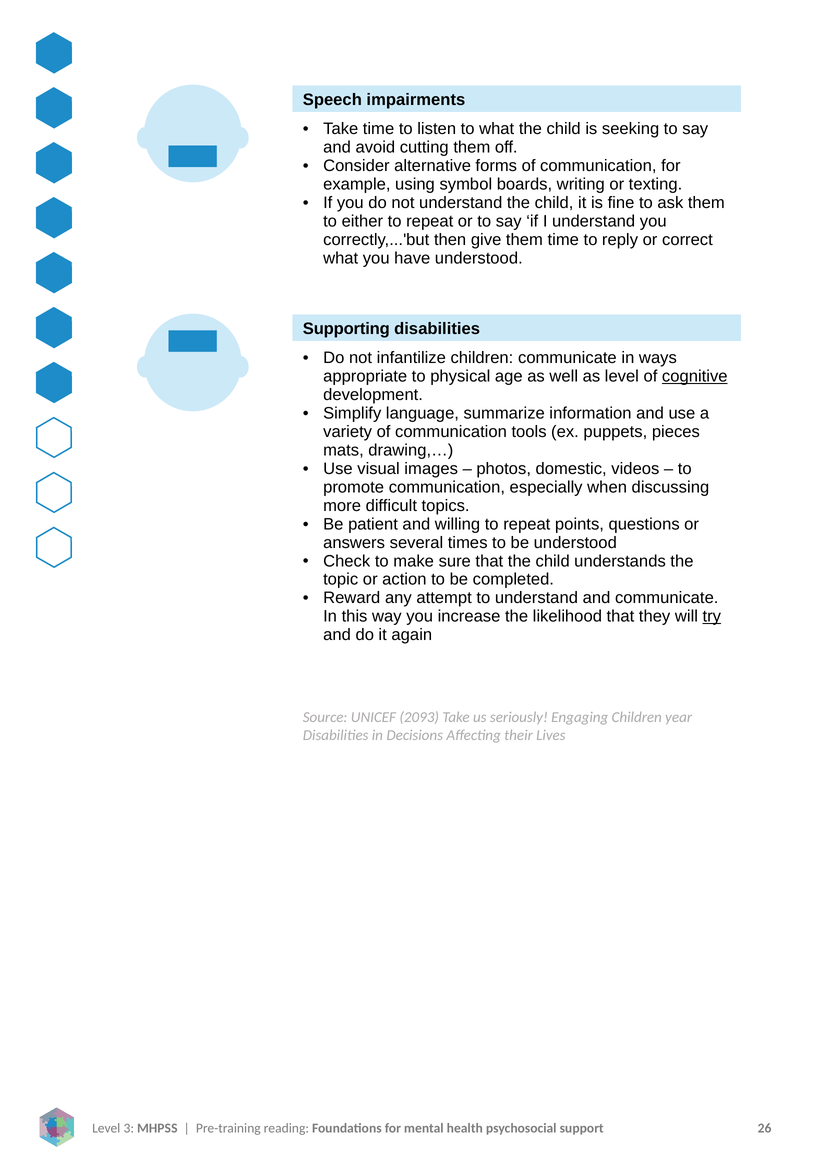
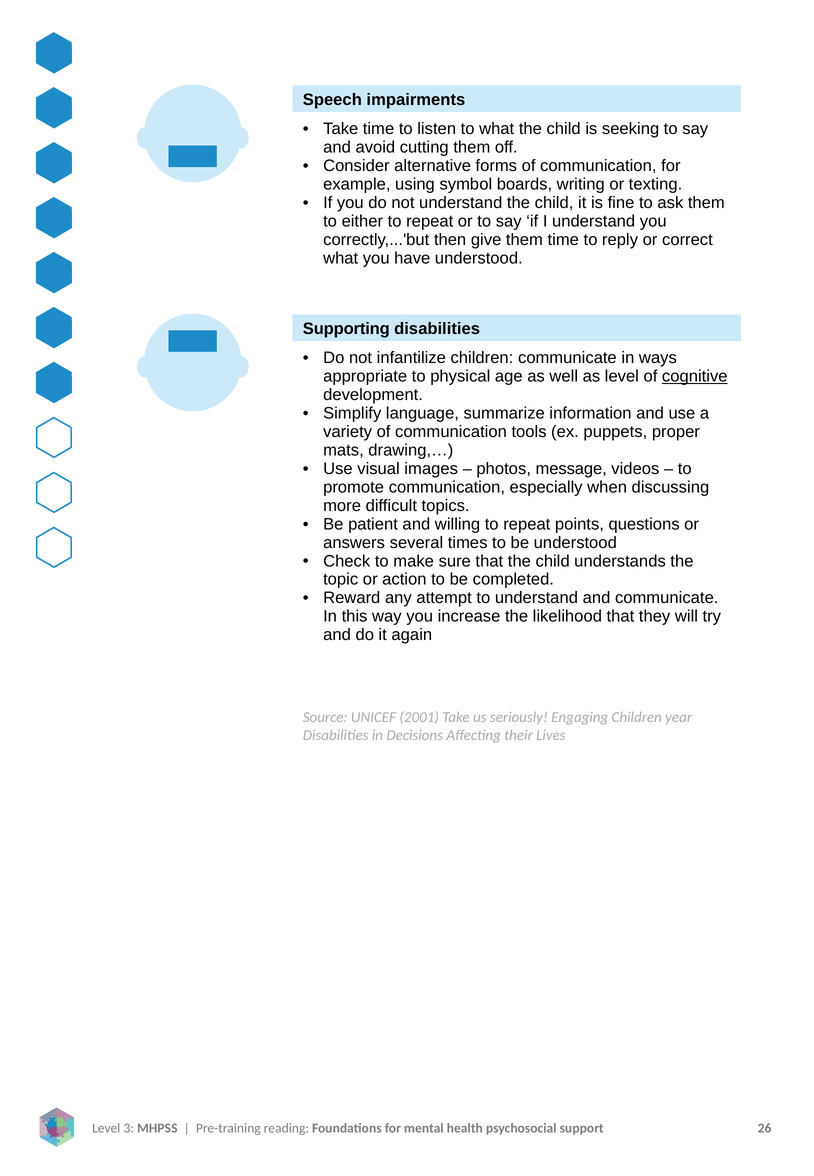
pieces: pieces -> proper (676, 432)
domestic: domestic -> message (571, 469)
try underline: present -> none (712, 616)
2093: 2093 -> 2001 (419, 717)
